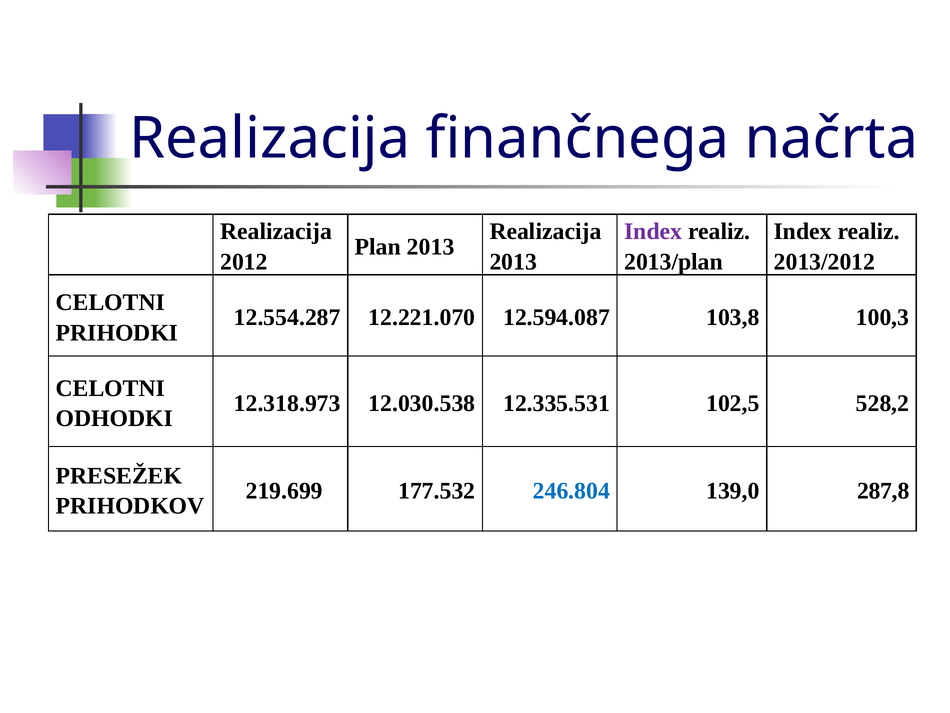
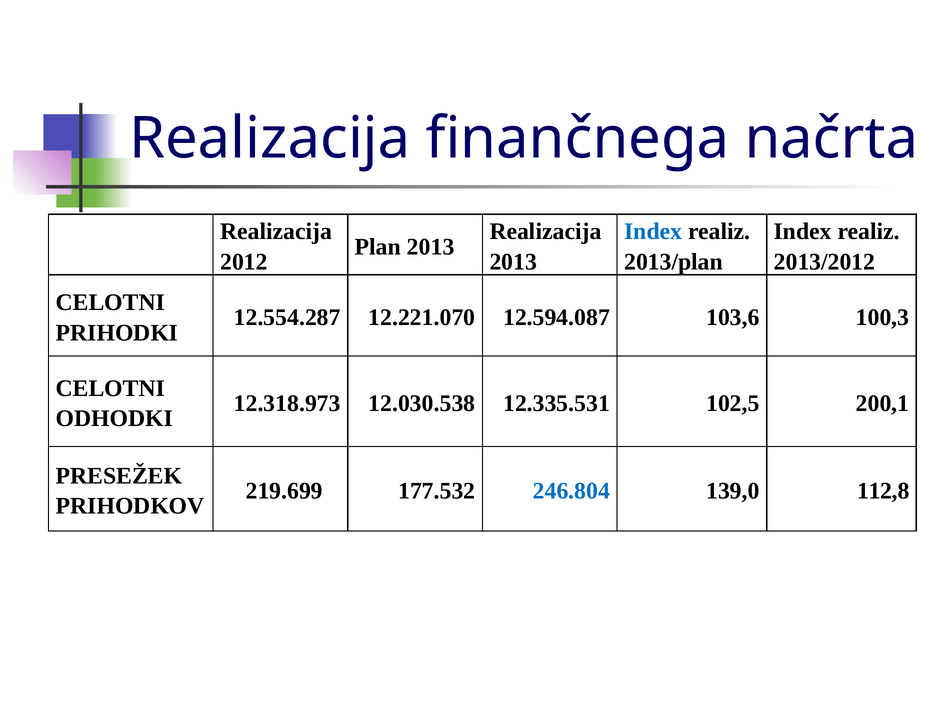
Index colour: purple -> blue (653, 231)
103,8: 103,8 -> 103,6 (733, 317)
528,2: 528,2 -> 200,1 (883, 403)
287,8: 287,8 -> 112,8 (883, 491)
